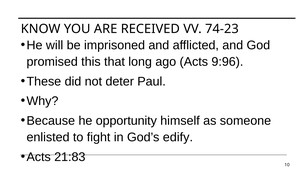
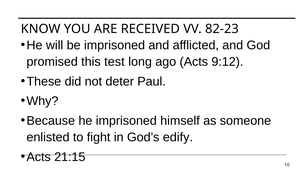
74-23: 74-23 -> 82-23 (222, 29)
that: that -> test (114, 62)
9:96: 9:96 -> 9:12 (227, 62)
he opportunity: opportunity -> imprisoned (126, 121)
21:83: 21:83 -> 21:15 (70, 157)
